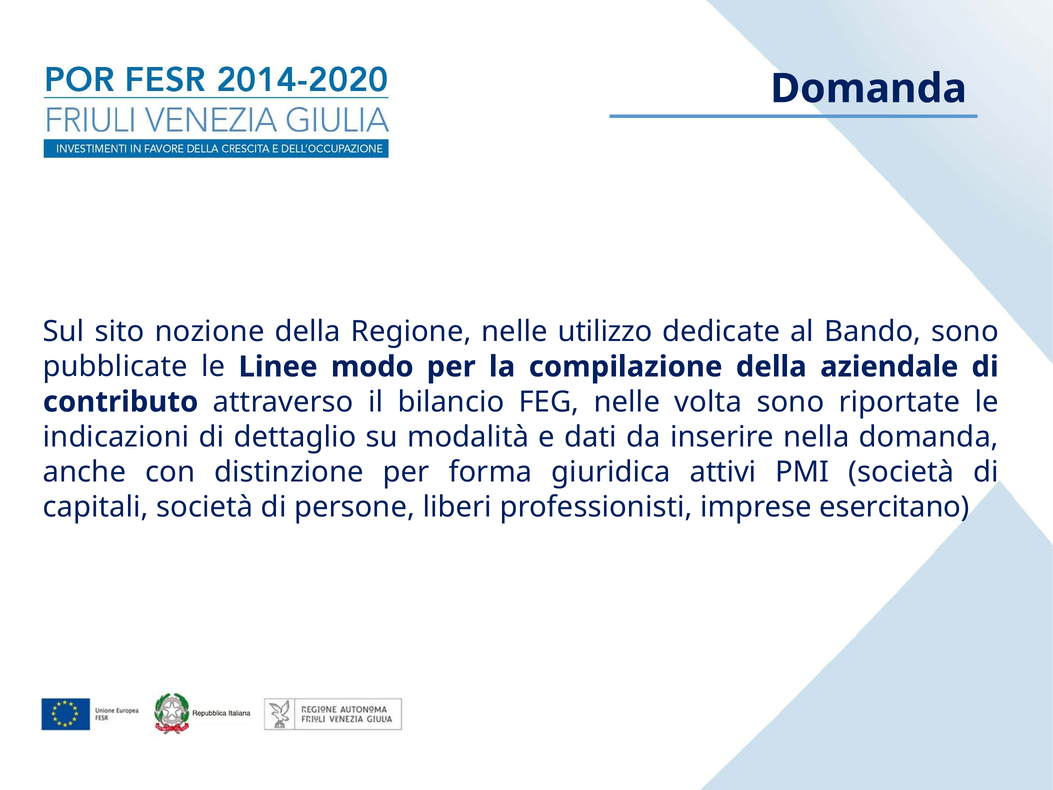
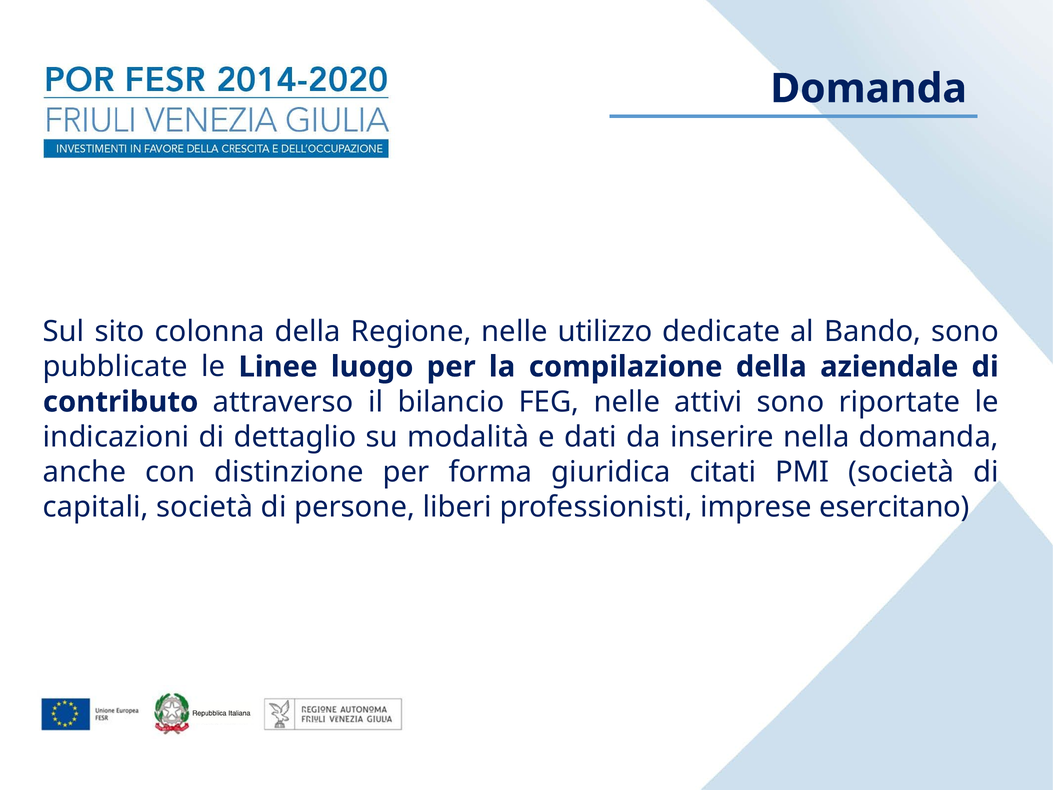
nozione: nozione -> colonna (210, 332)
modo: modo -> luogo (372, 367)
volta: volta -> attivi (708, 402)
attivi: attivi -> citati (723, 472)
